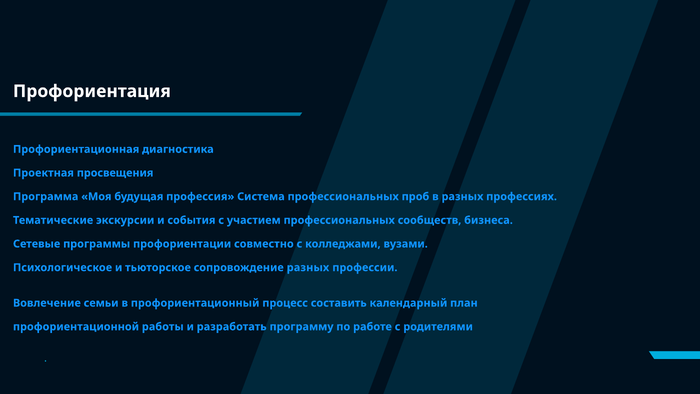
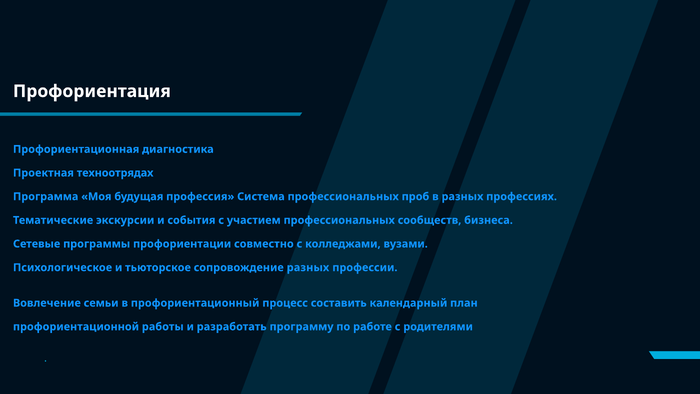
просвещения: просвещения -> техноотрядах (115, 173)
